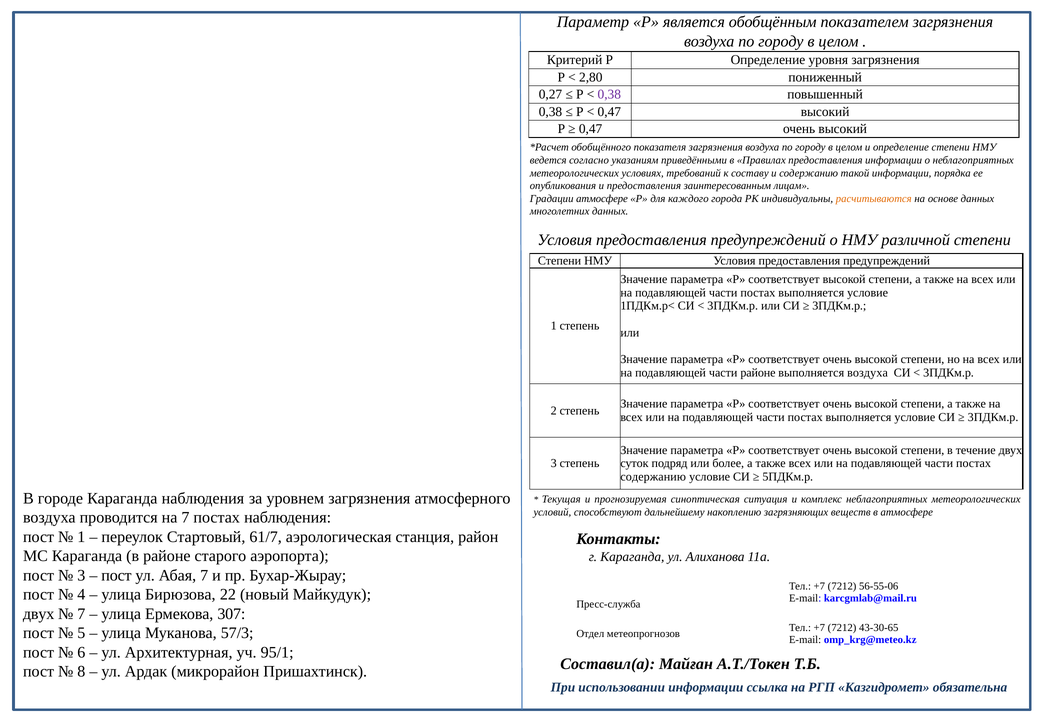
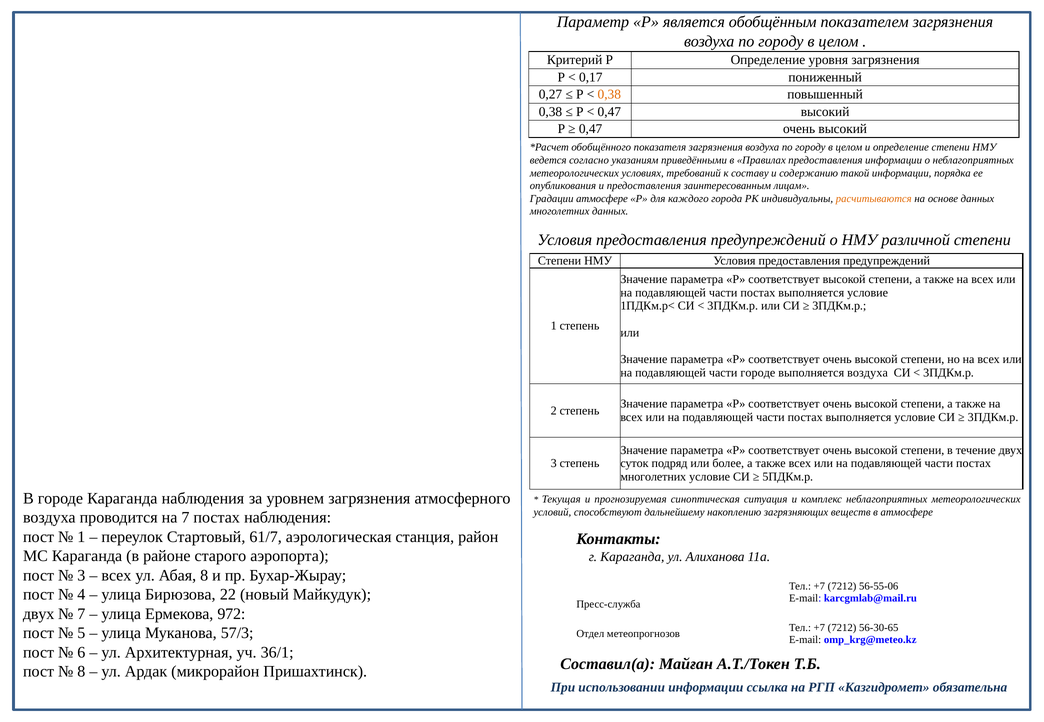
2,80: 2,80 -> 0,17 (591, 77)
0,38 colour: purple -> orange (609, 94)
части районе: районе -> городе (758, 373)
содержанию: содержанию -> многолетних (653, 477)
пост: пост -> всех (116, 576)
Абая 7: 7 -> 8 (204, 576)
307: 307 -> 972 (231, 615)
43-30-65: 43-30-65 -> 56-30-65 (879, 629)
95/1: 95/1 -> 36/1 (277, 653)
